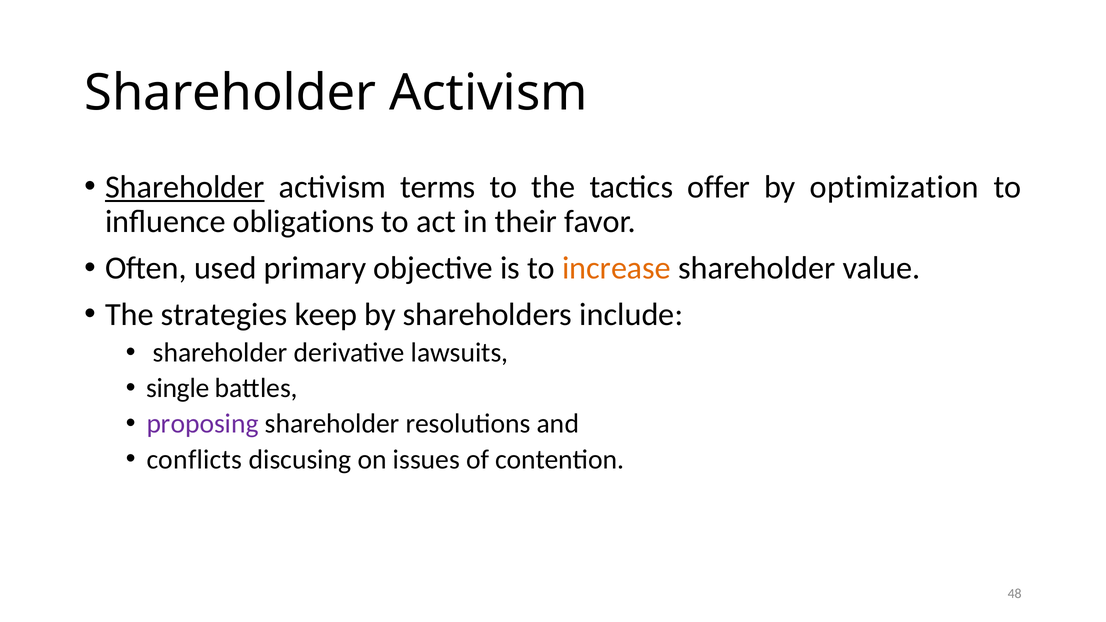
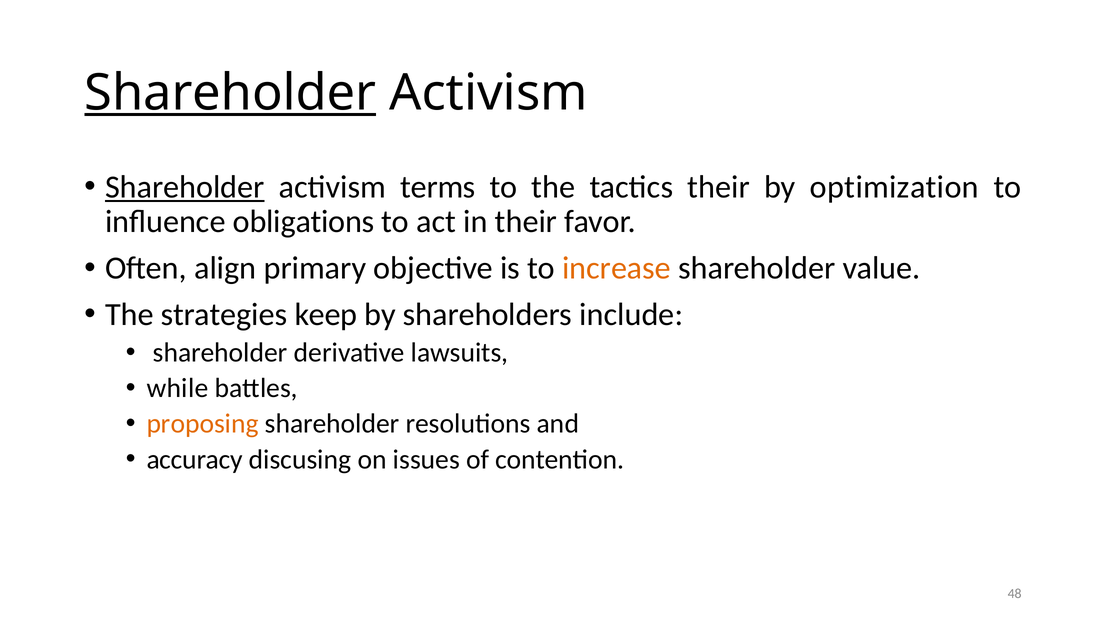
Shareholder underline: none -> present (230, 93)
tactics offer: offer -> their (719, 187)
used: used -> align (225, 268)
single: single -> while (177, 388)
proposing colour: purple -> orange (203, 424)
conflicts: conflicts -> accuracy (195, 460)
